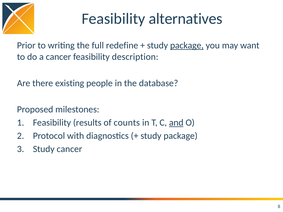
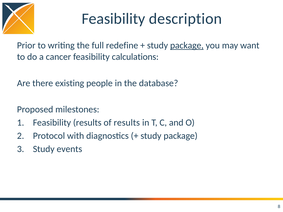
alternatives: alternatives -> description (185, 19)
description: description -> calculations (135, 57)
of counts: counts -> results (127, 123)
and underline: present -> none (176, 123)
Study cancer: cancer -> events (69, 149)
